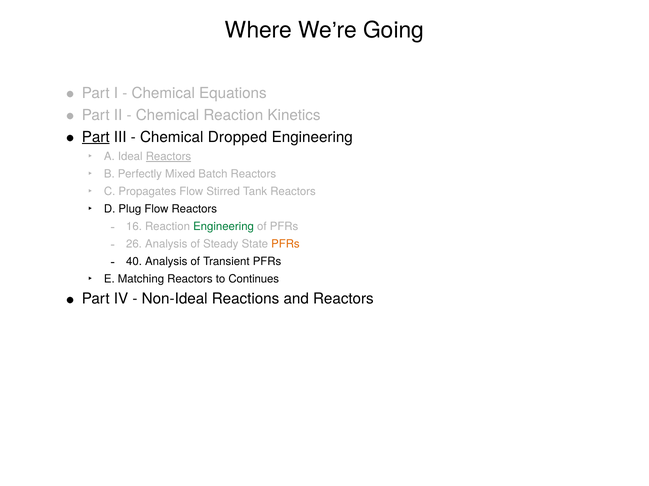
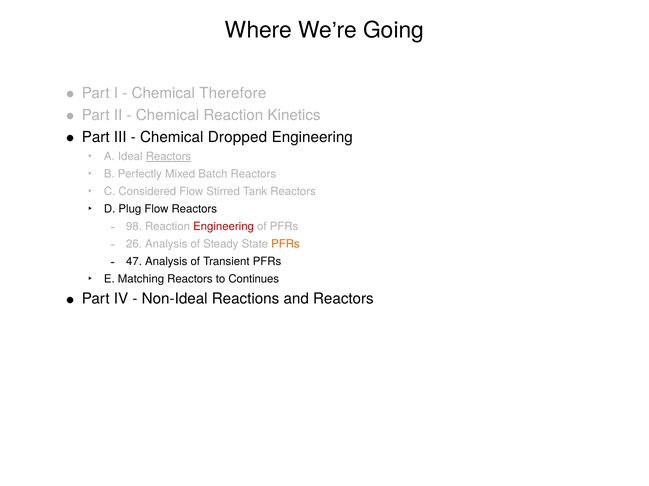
Equations: Equations -> Therefore (233, 93)
Part underline: present -> none (96, 137)
Propagates: Propagates -> Considered (147, 192)
16: 16 -> 98 (134, 227)
Engineering colour: green -> red (224, 227)
40: 40 -> 47 (134, 262)
